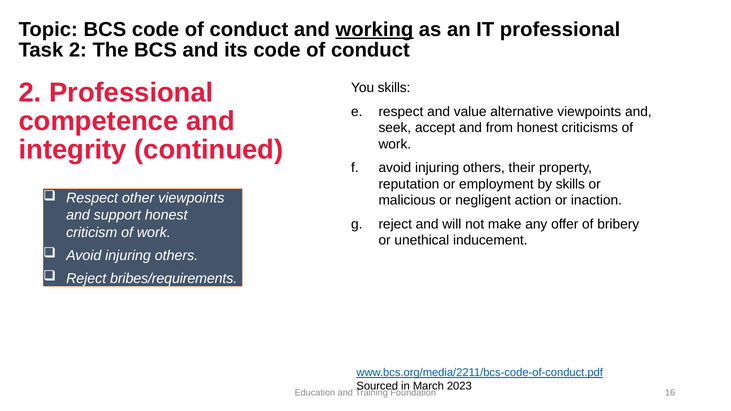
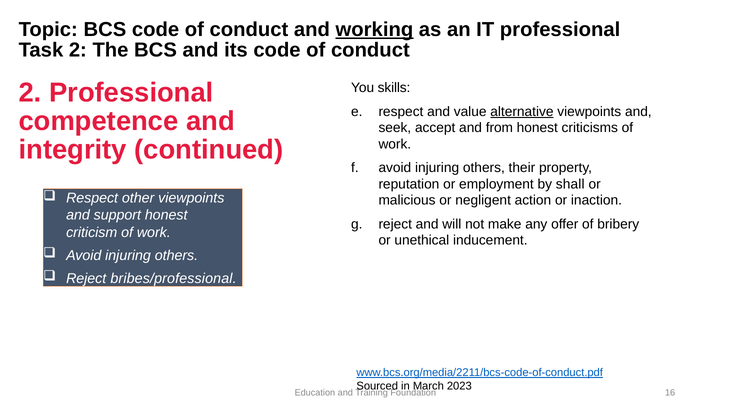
alternative underline: none -> present (522, 112)
by skills: skills -> shall (570, 184)
bribes/requirements: bribes/requirements -> bribes/professional (174, 279)
